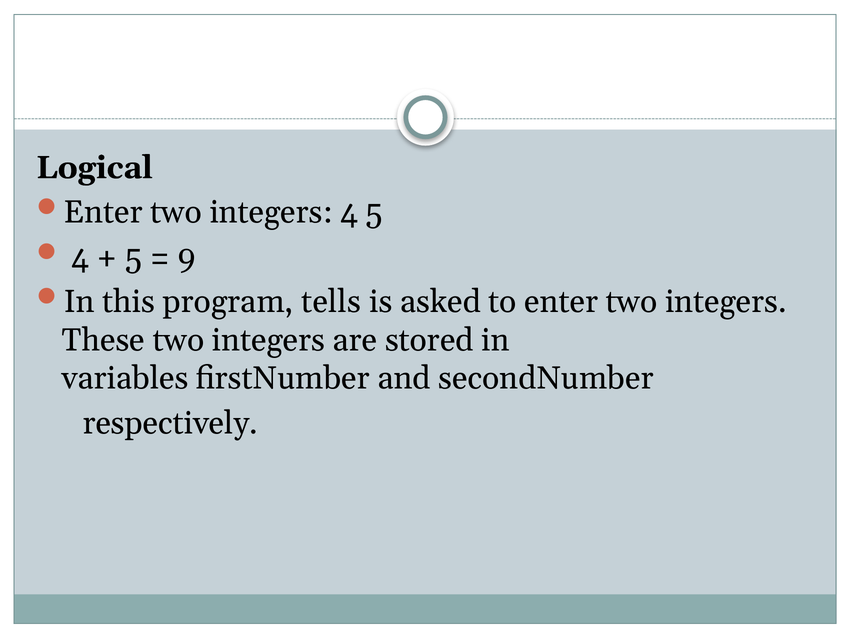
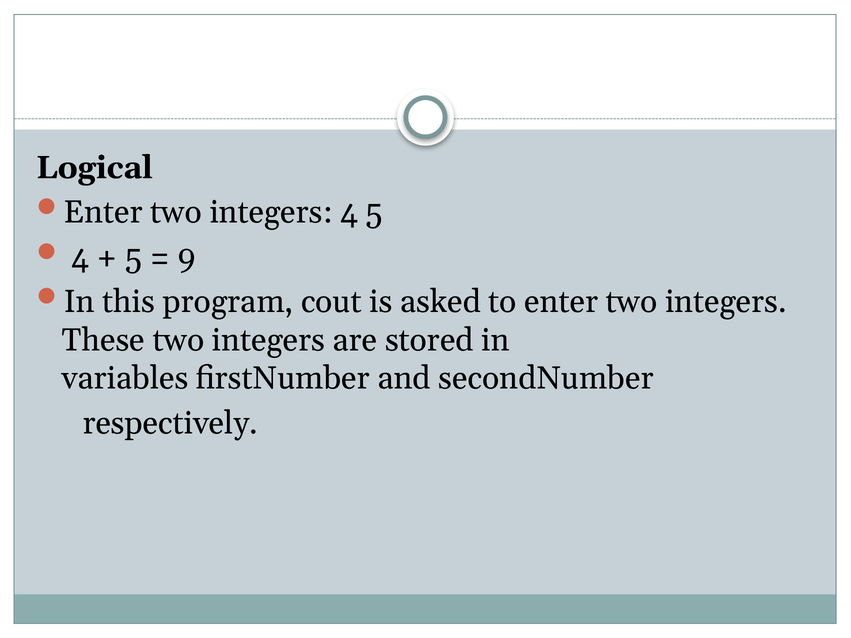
tells: tells -> cout (331, 302)
